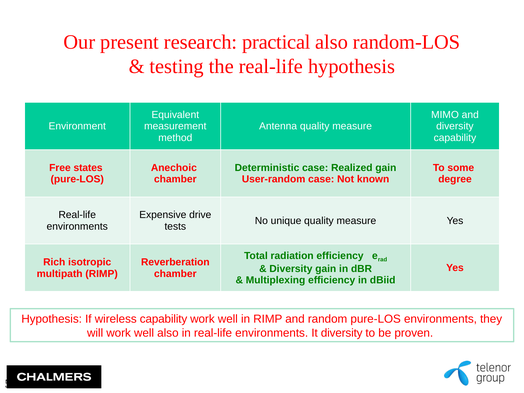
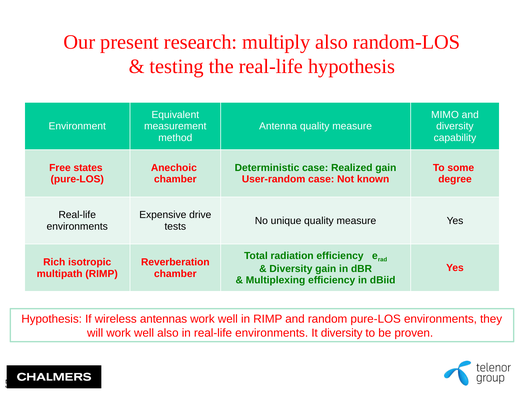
practical: practical -> multiply (276, 42)
wireless capability: capability -> antennas (164, 319)
